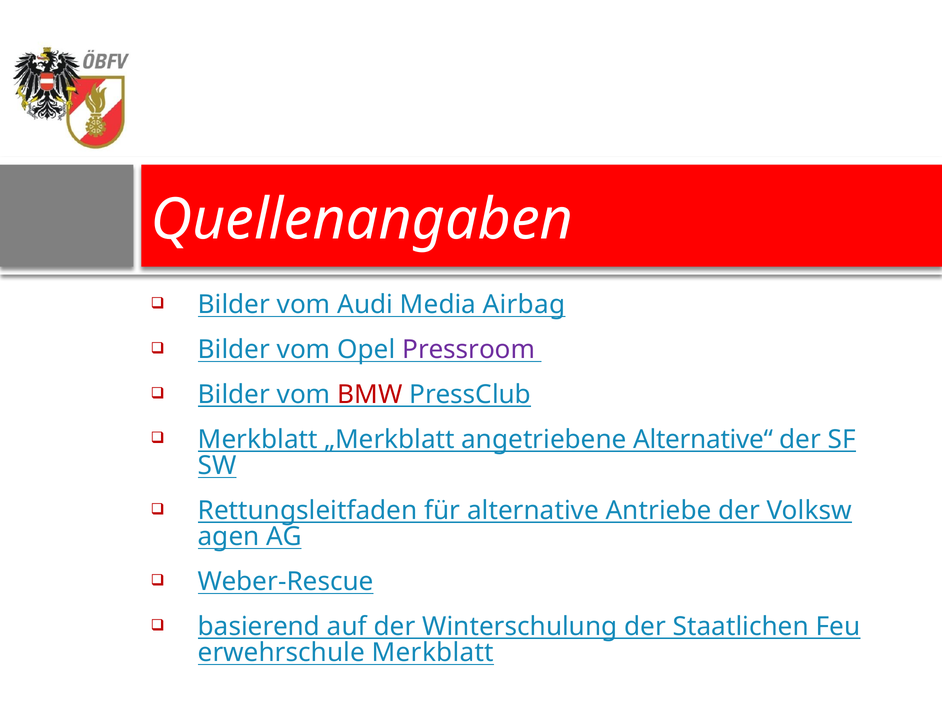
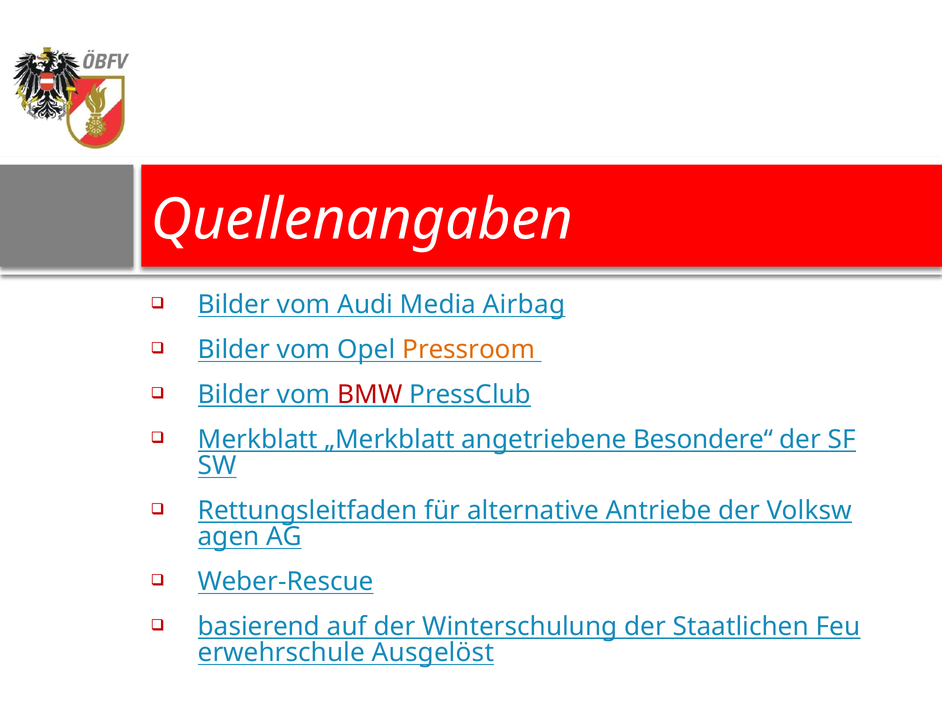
Pressroom colour: purple -> orange (469, 350)
Alternative“: Alternative“ -> Besondere“ (703, 440)
Merkblatt: Merkblatt -> Ausgelöst (433, 653)
